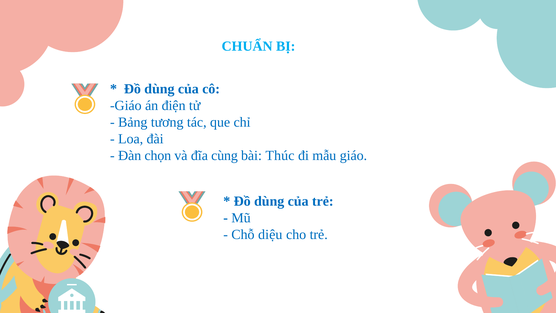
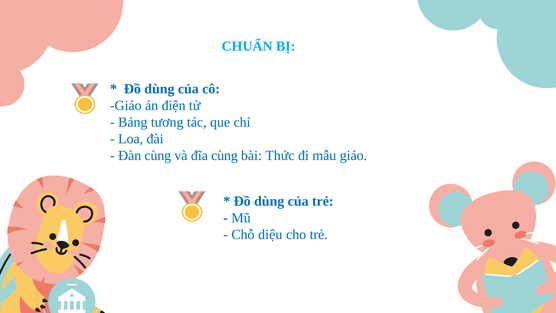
Đàn chọn: chọn -> cùng (158, 155)
Thúc: Thúc -> Thức (280, 155)
